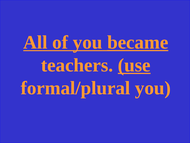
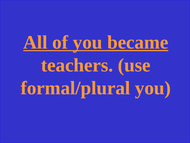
use underline: present -> none (134, 65)
